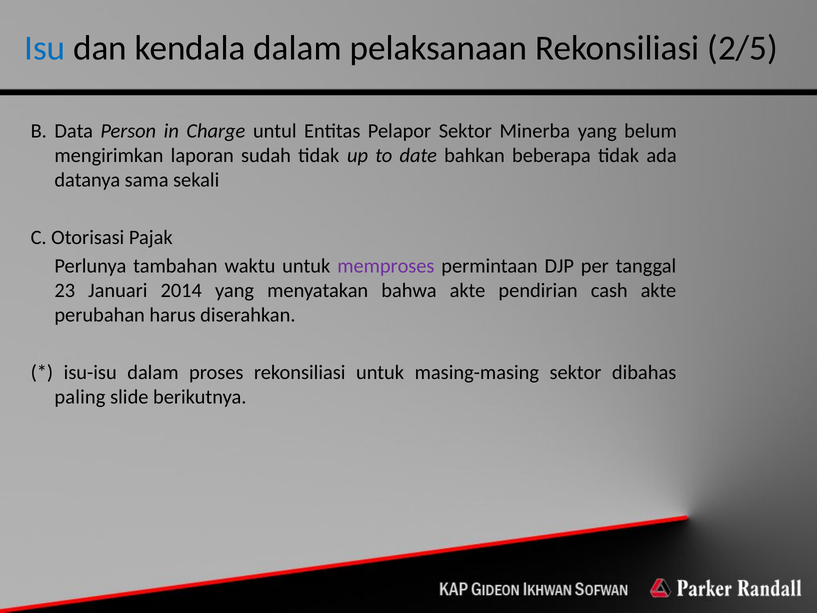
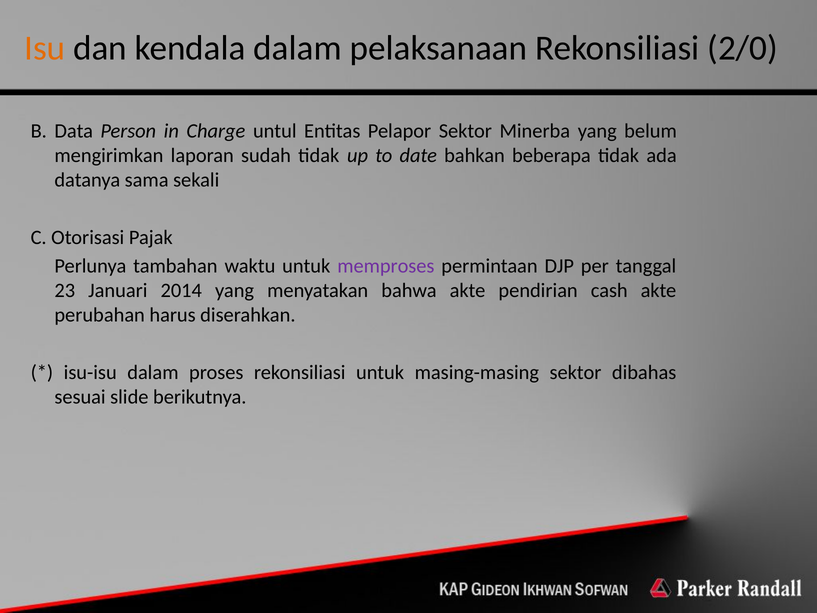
Isu colour: blue -> orange (45, 48)
2/5: 2/5 -> 2/0 (743, 48)
paling: paling -> sesuai (80, 397)
